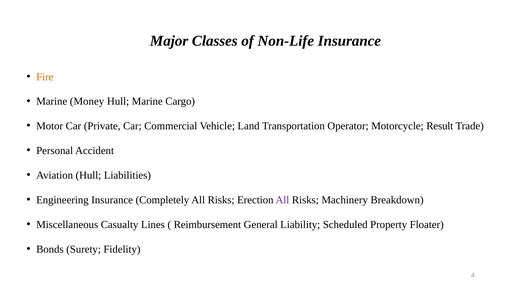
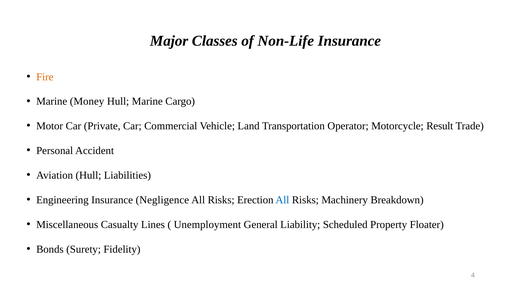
Completely: Completely -> Negligence (162, 200)
All colour: purple -> blue (282, 200)
Reimbursement: Reimbursement -> Unemployment (207, 225)
